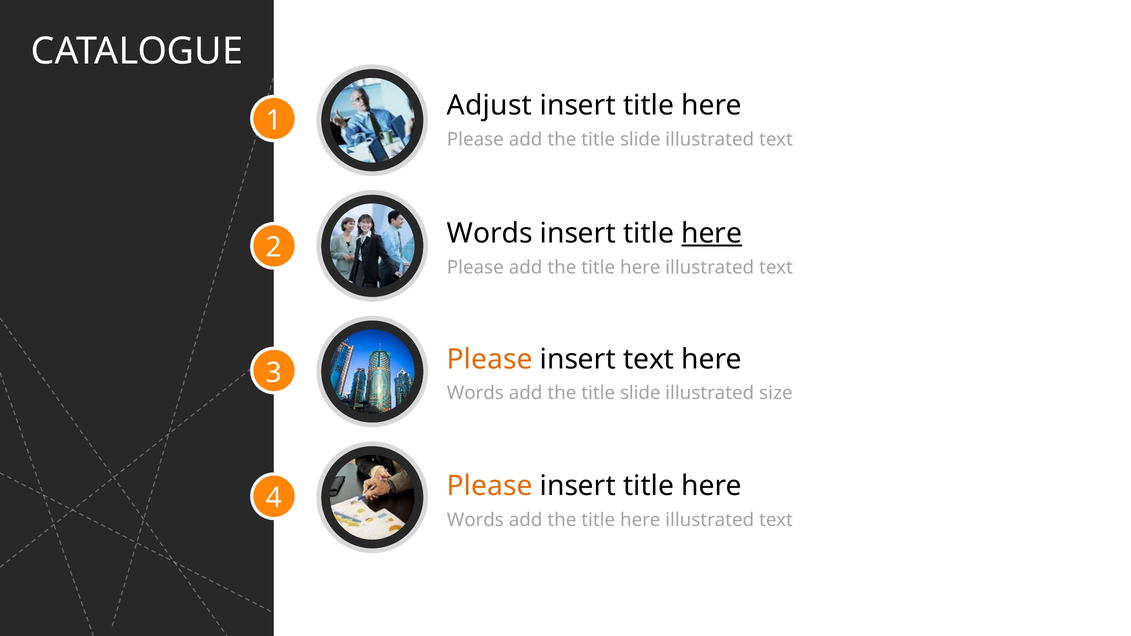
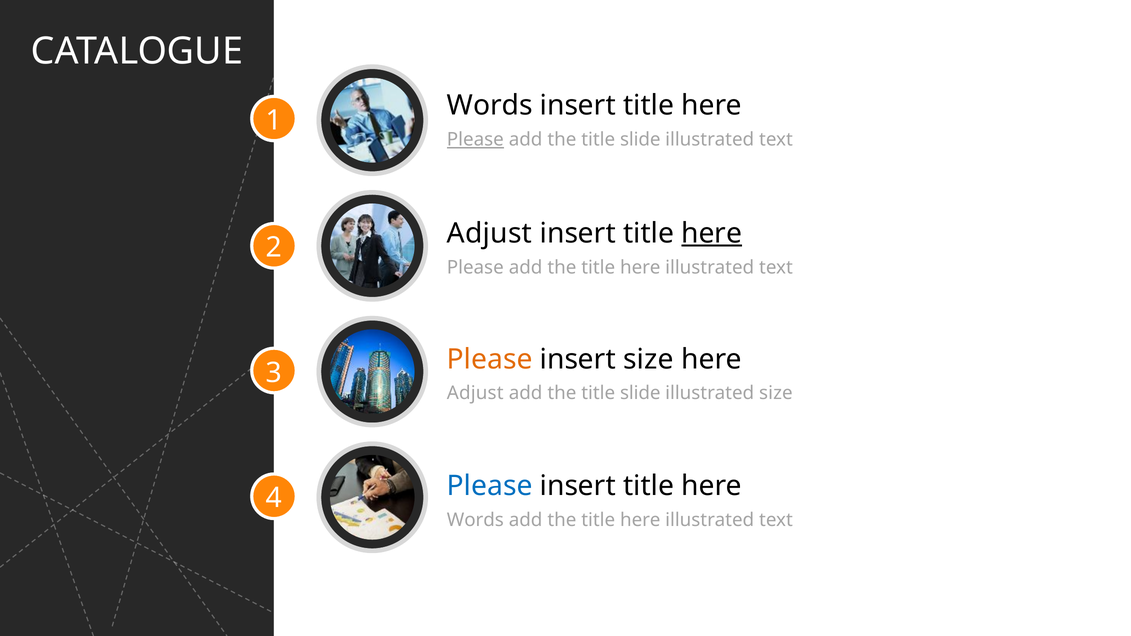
Adjust: Adjust -> Words (490, 106)
Please underline: none -> present (475, 140)
Words: Words -> Adjust (490, 233)
insert text: text -> size (648, 359)
Words: Words -> Adjust (475, 393)
Please colour: orange -> blue (490, 486)
